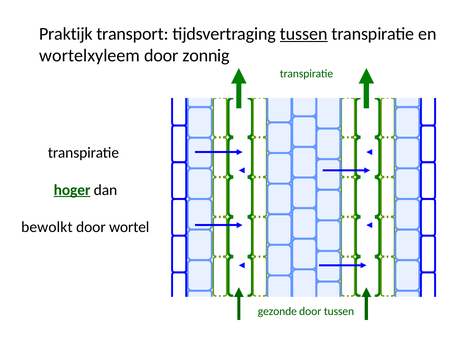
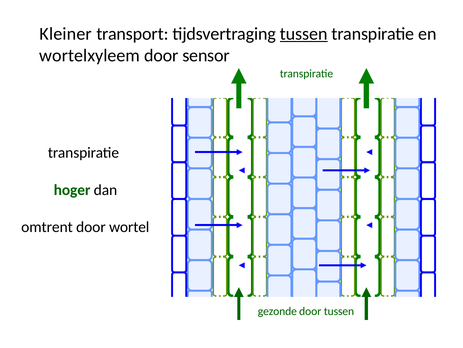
Praktijk: Praktijk -> Kleiner (66, 34)
zonnig: zonnig -> sensor (206, 55)
hoger underline: present -> none (72, 190)
bewolkt: bewolkt -> omtrent (47, 227)
